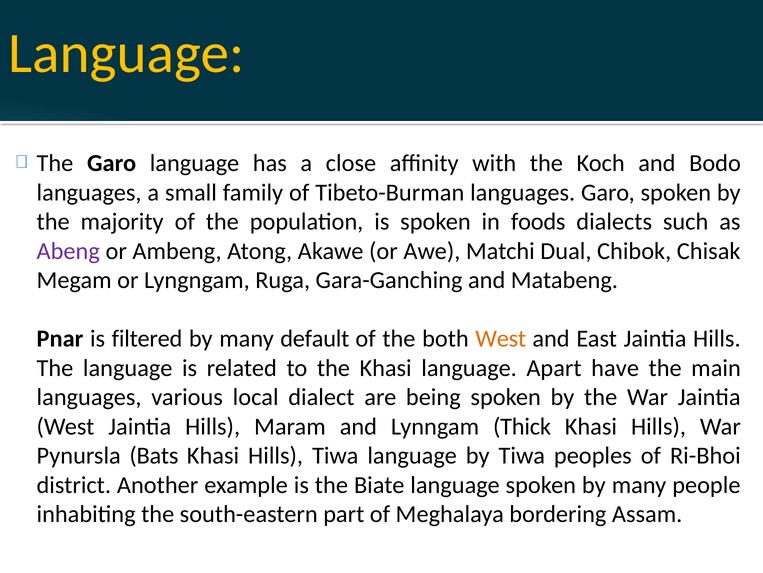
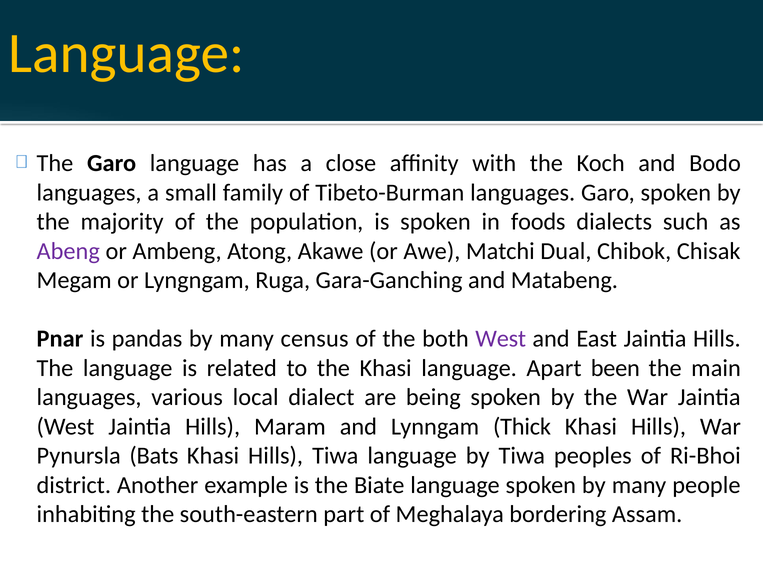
filtered: filtered -> pandas (147, 338)
default: default -> census (315, 338)
West colour: orange -> purple (501, 338)
have: have -> been (615, 368)
